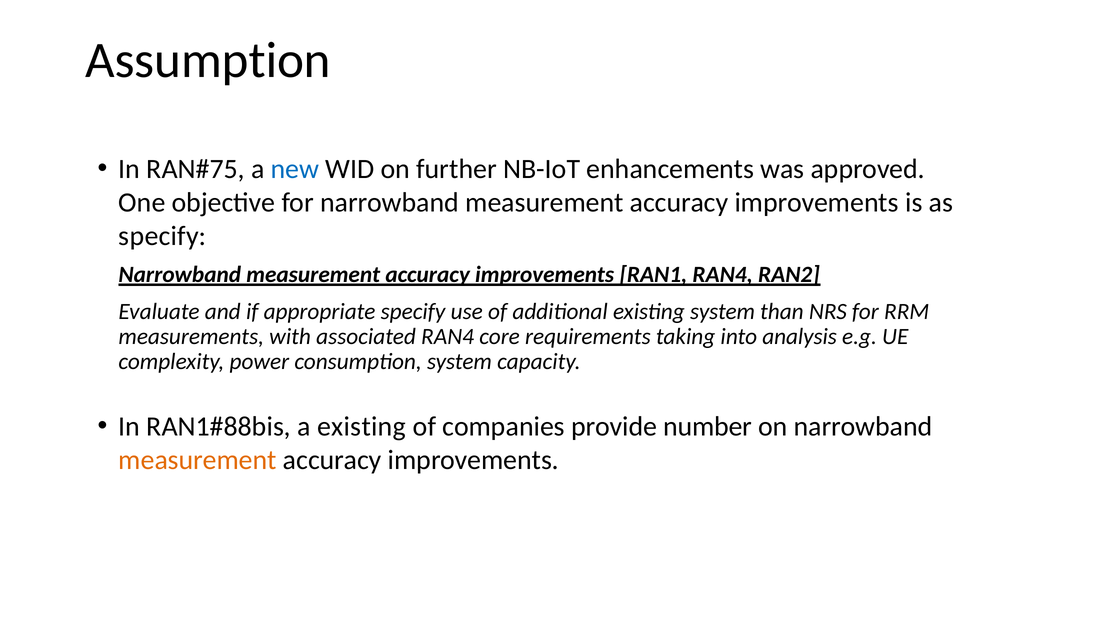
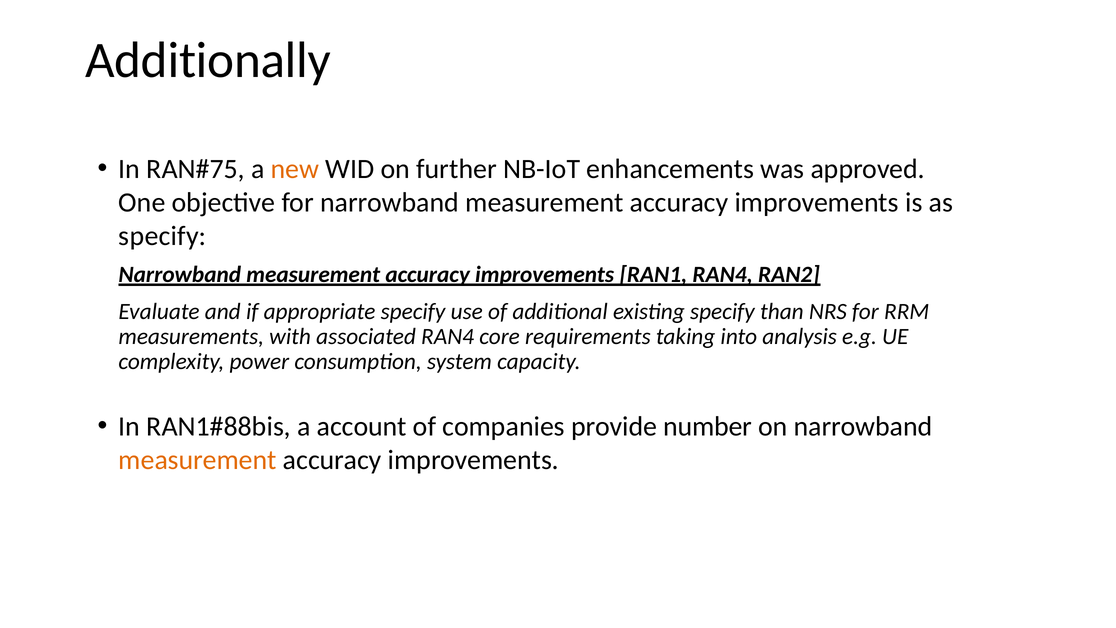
Assumption: Assumption -> Additionally (208, 60)
new colour: blue -> orange (295, 169)
existing system: system -> specify (722, 311)
a existing: existing -> account (362, 426)
